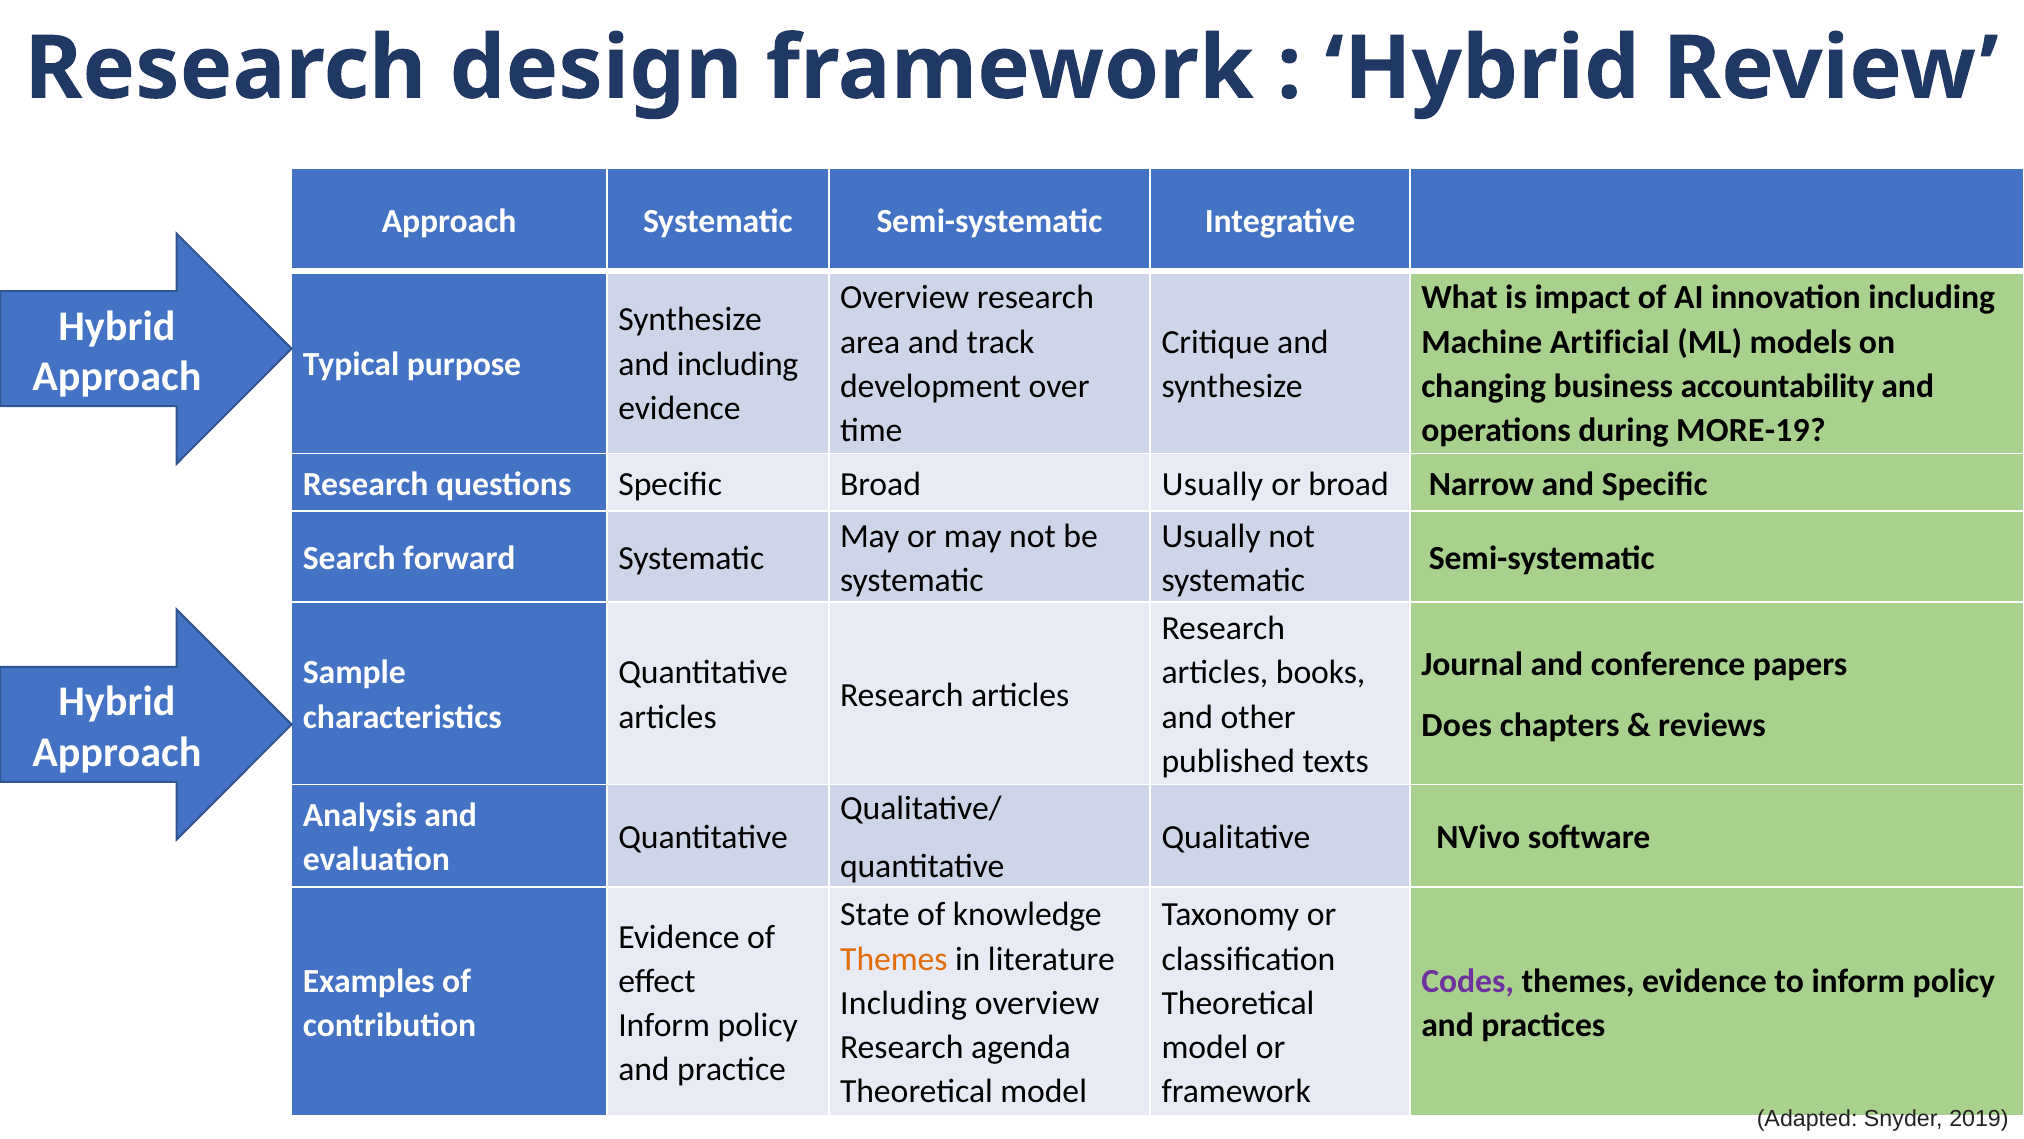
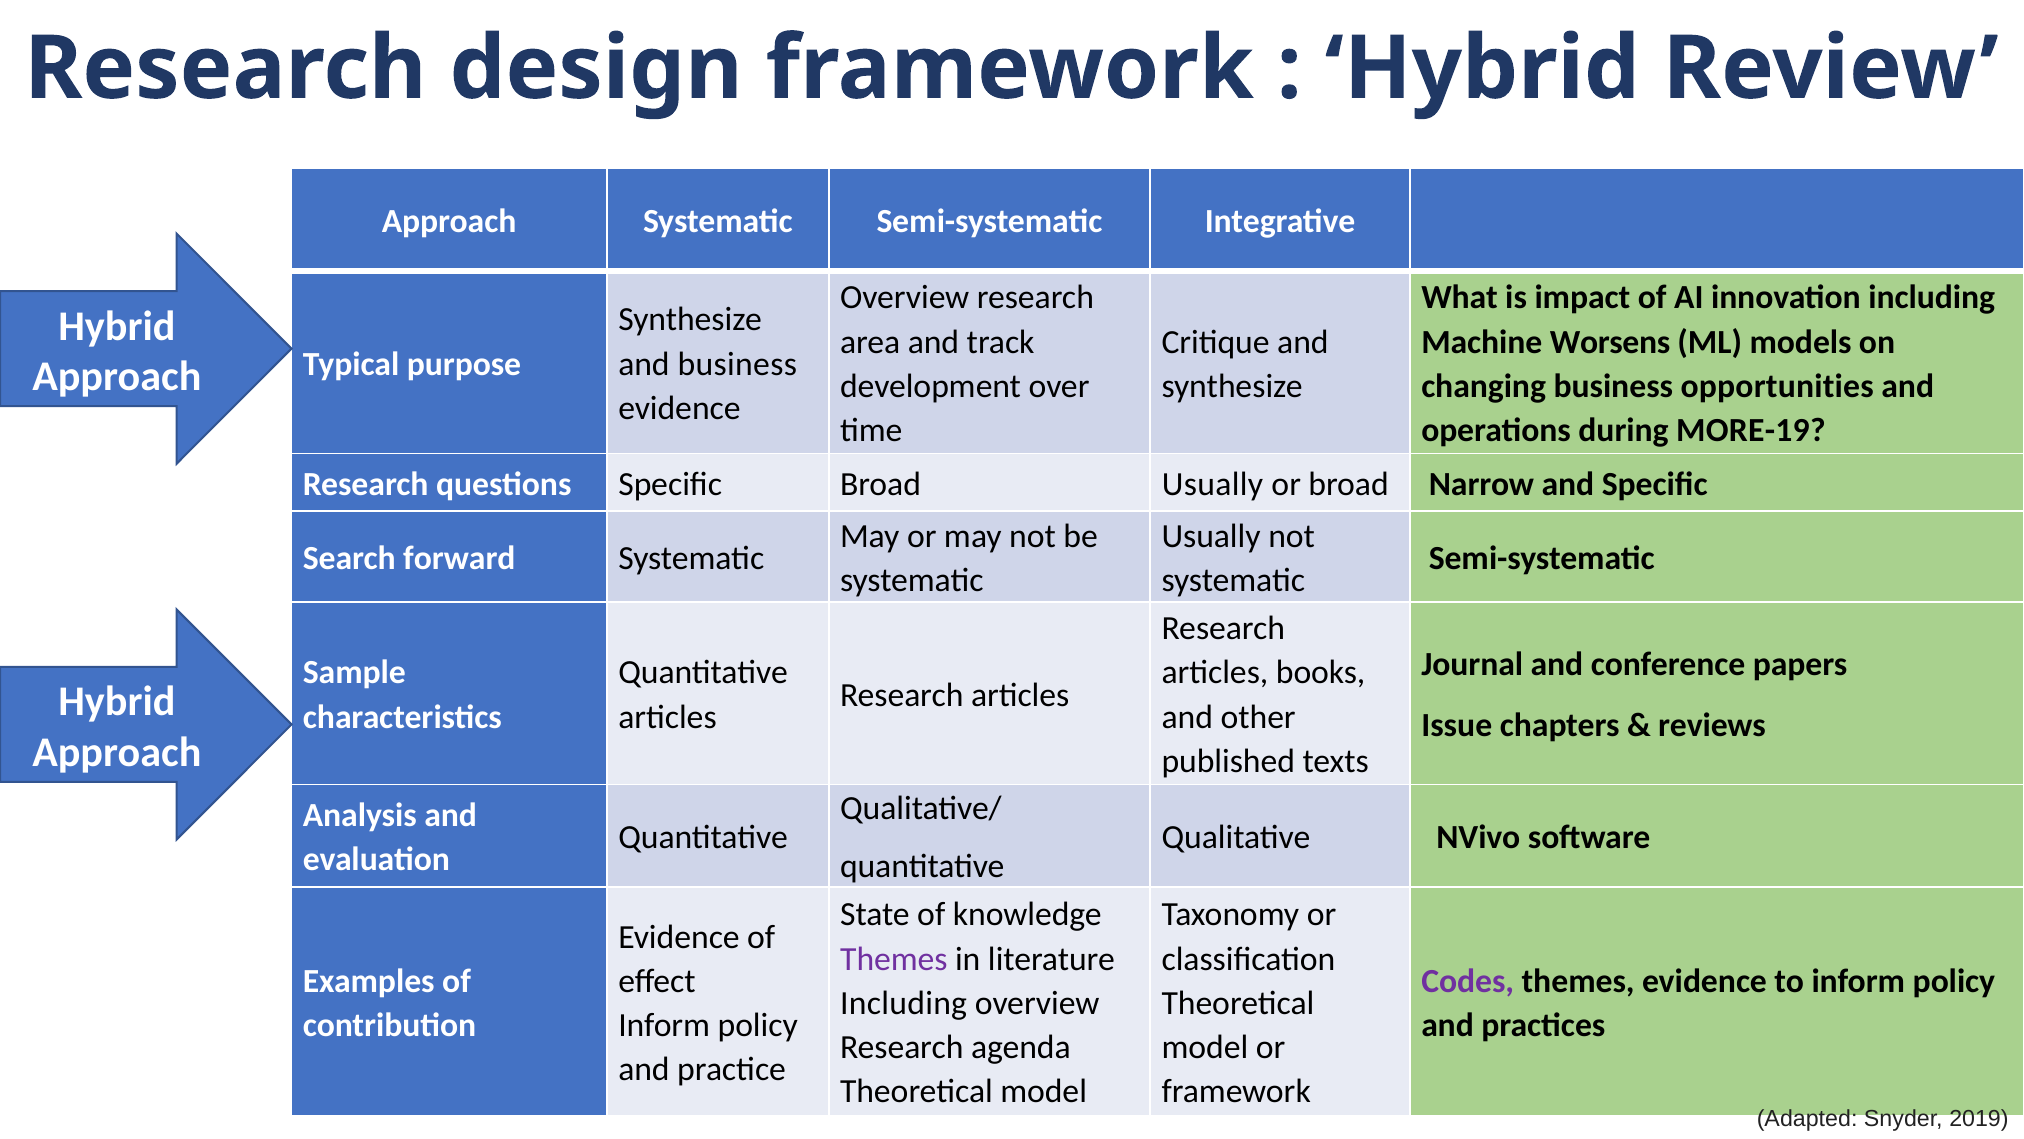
Artificial: Artificial -> Worsens (1610, 342)
and including: including -> business (737, 364)
accountability: accountability -> opportunities (1777, 386)
Does: Does -> Issue (1457, 725)
Themes colour: orange -> purple (894, 959)
